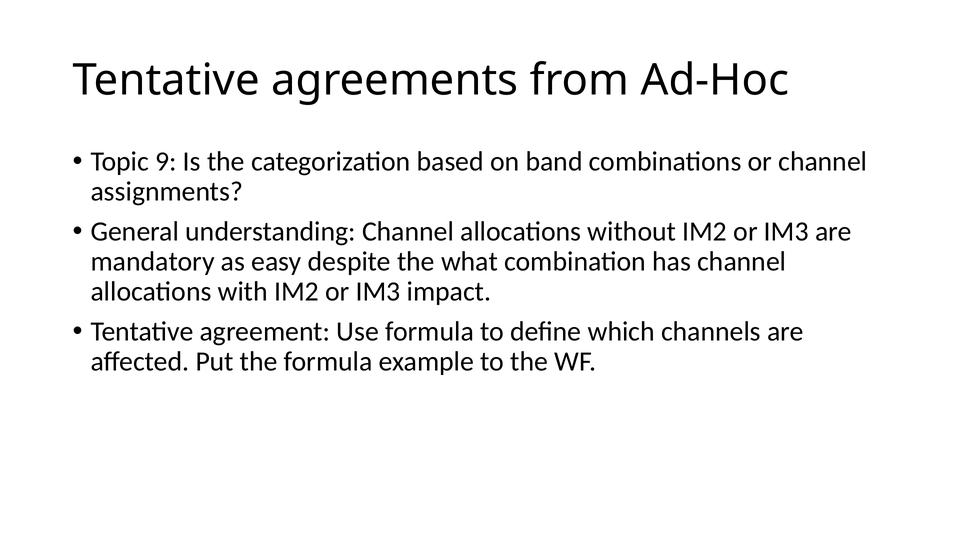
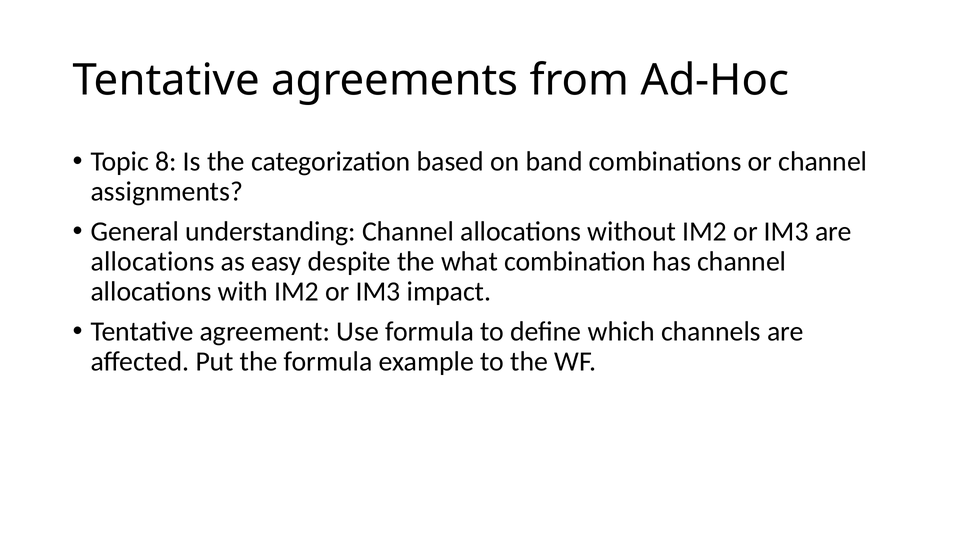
9: 9 -> 8 (166, 161)
mandatory: mandatory -> allocations (153, 261)
